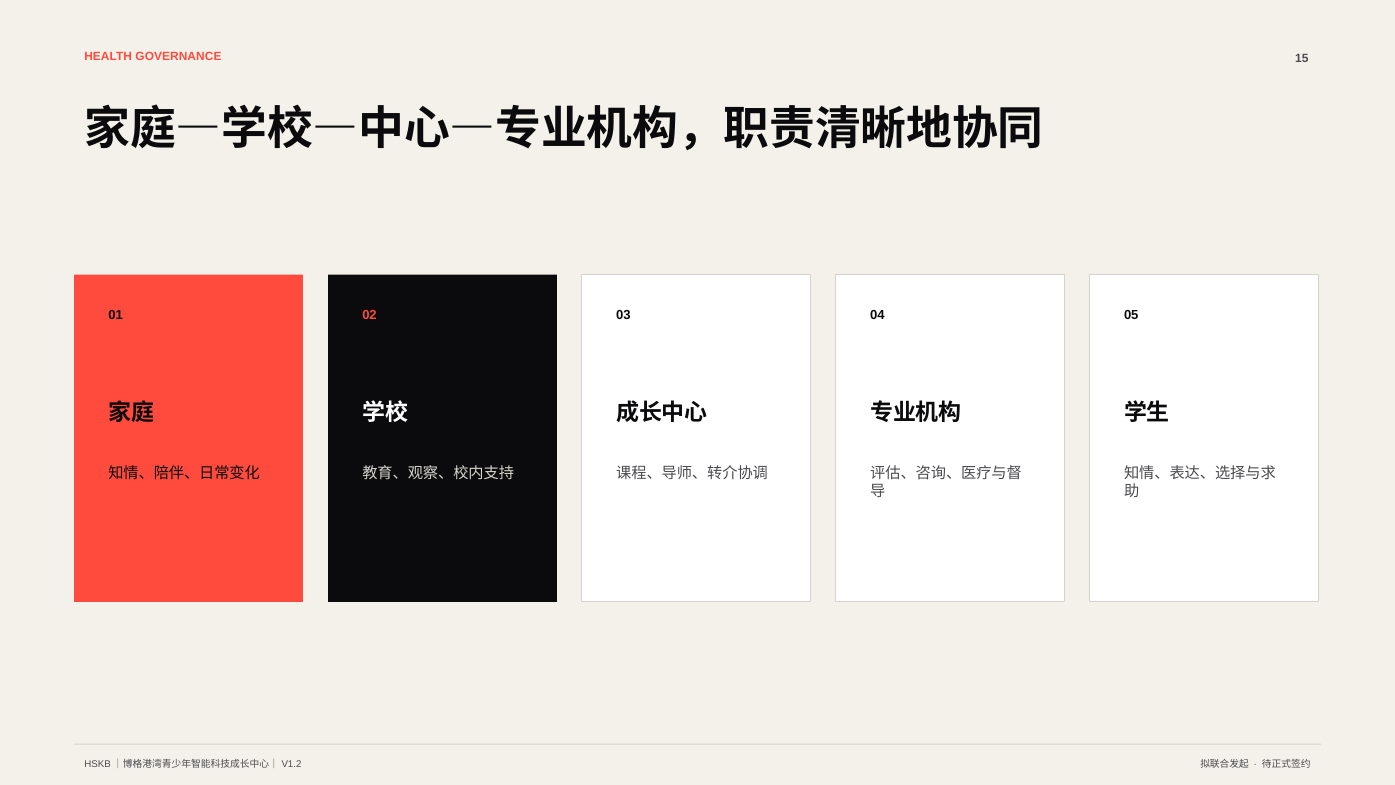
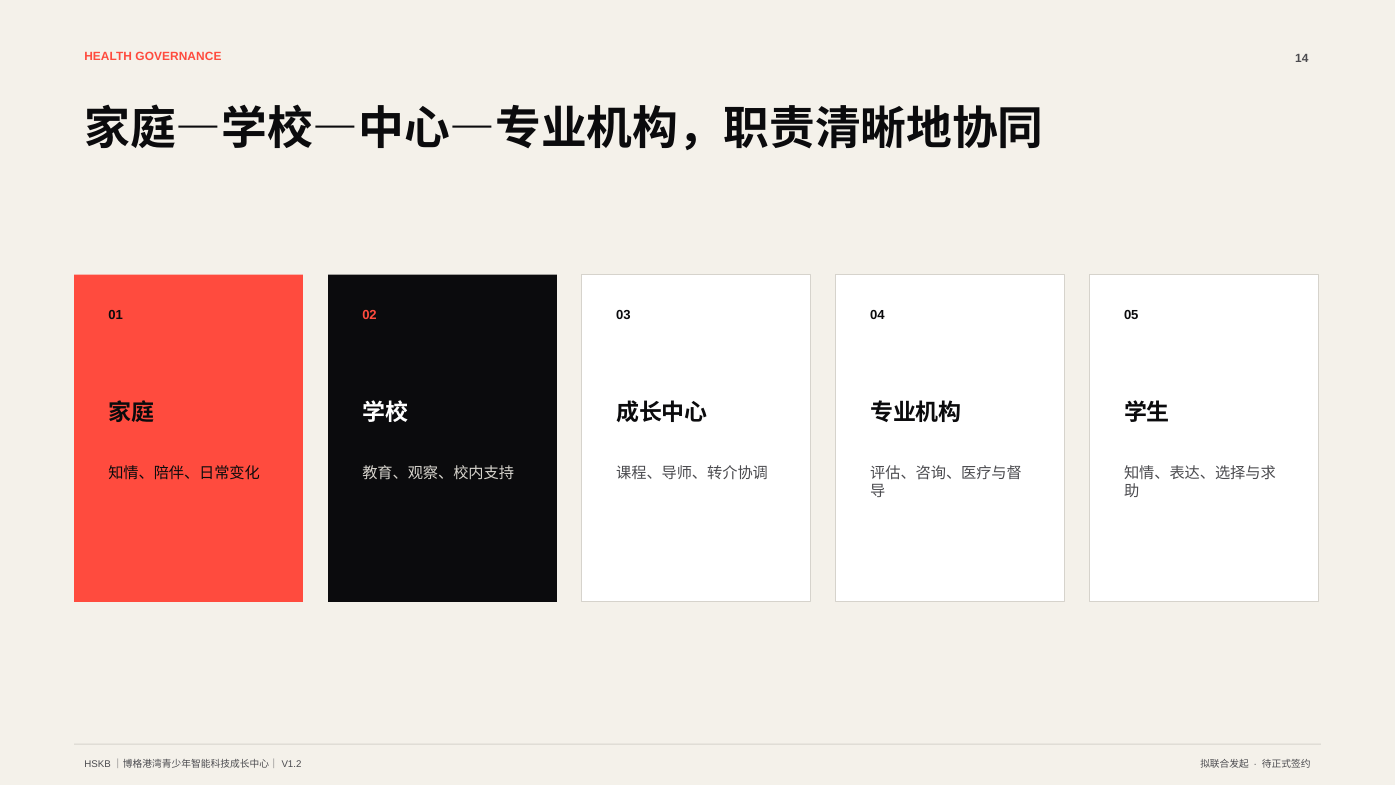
15: 15 -> 14 (1302, 59)
